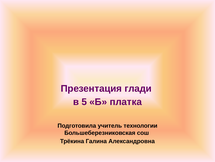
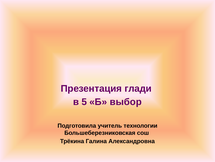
Б платка: платка -> выбор (126, 101)
